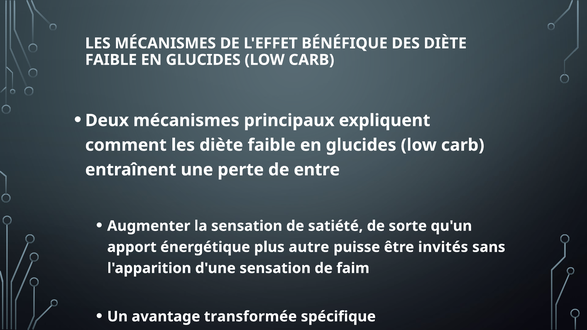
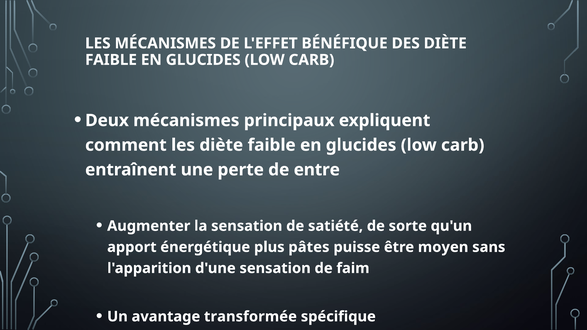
autre: autre -> pâtes (309, 247)
invités: invités -> moyen (443, 247)
